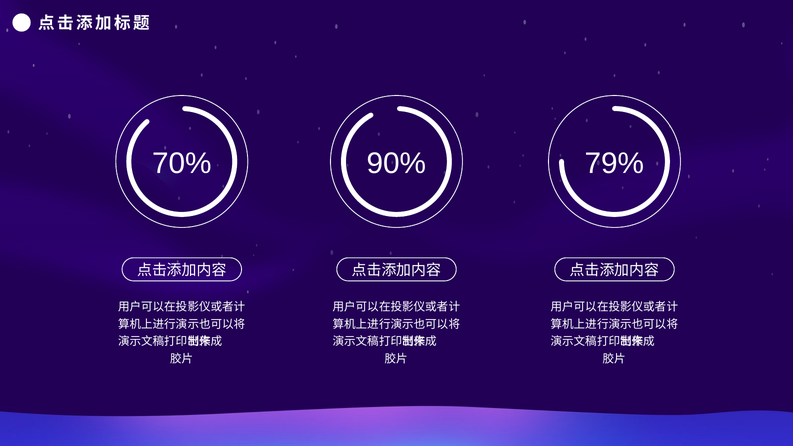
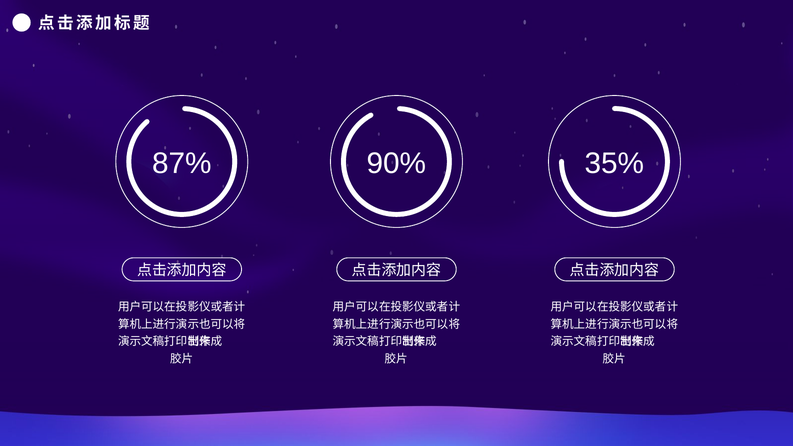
70%: 70% -> 87% (182, 164)
79%: 79% -> 35% (614, 164)
